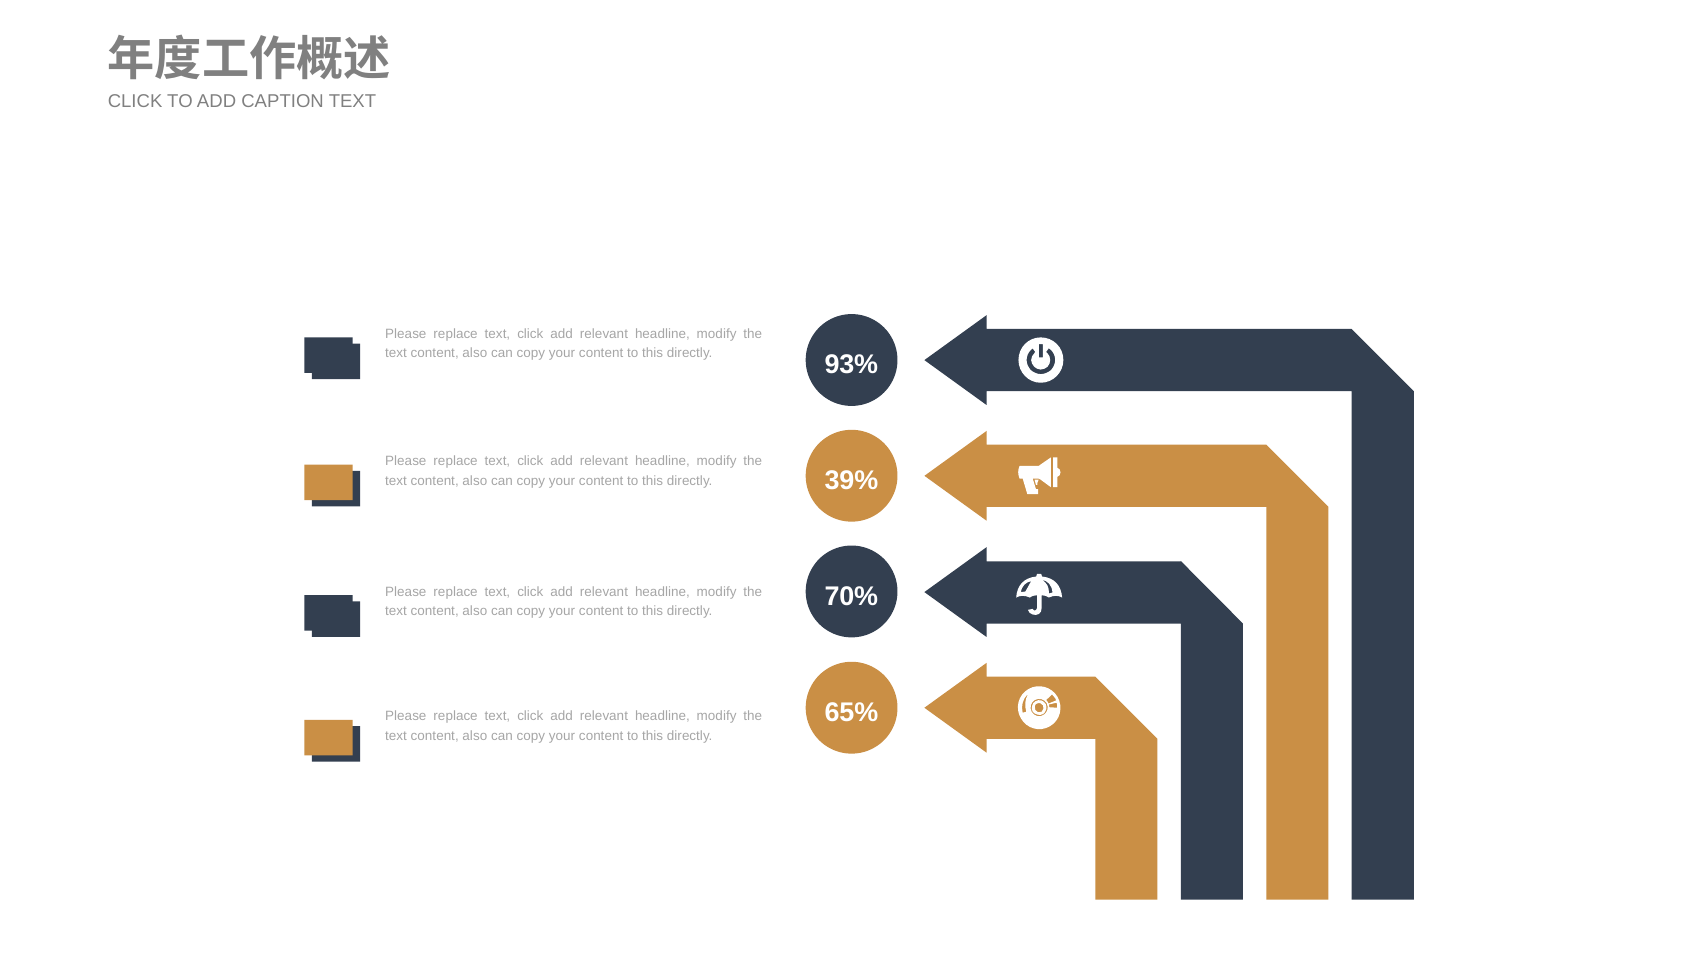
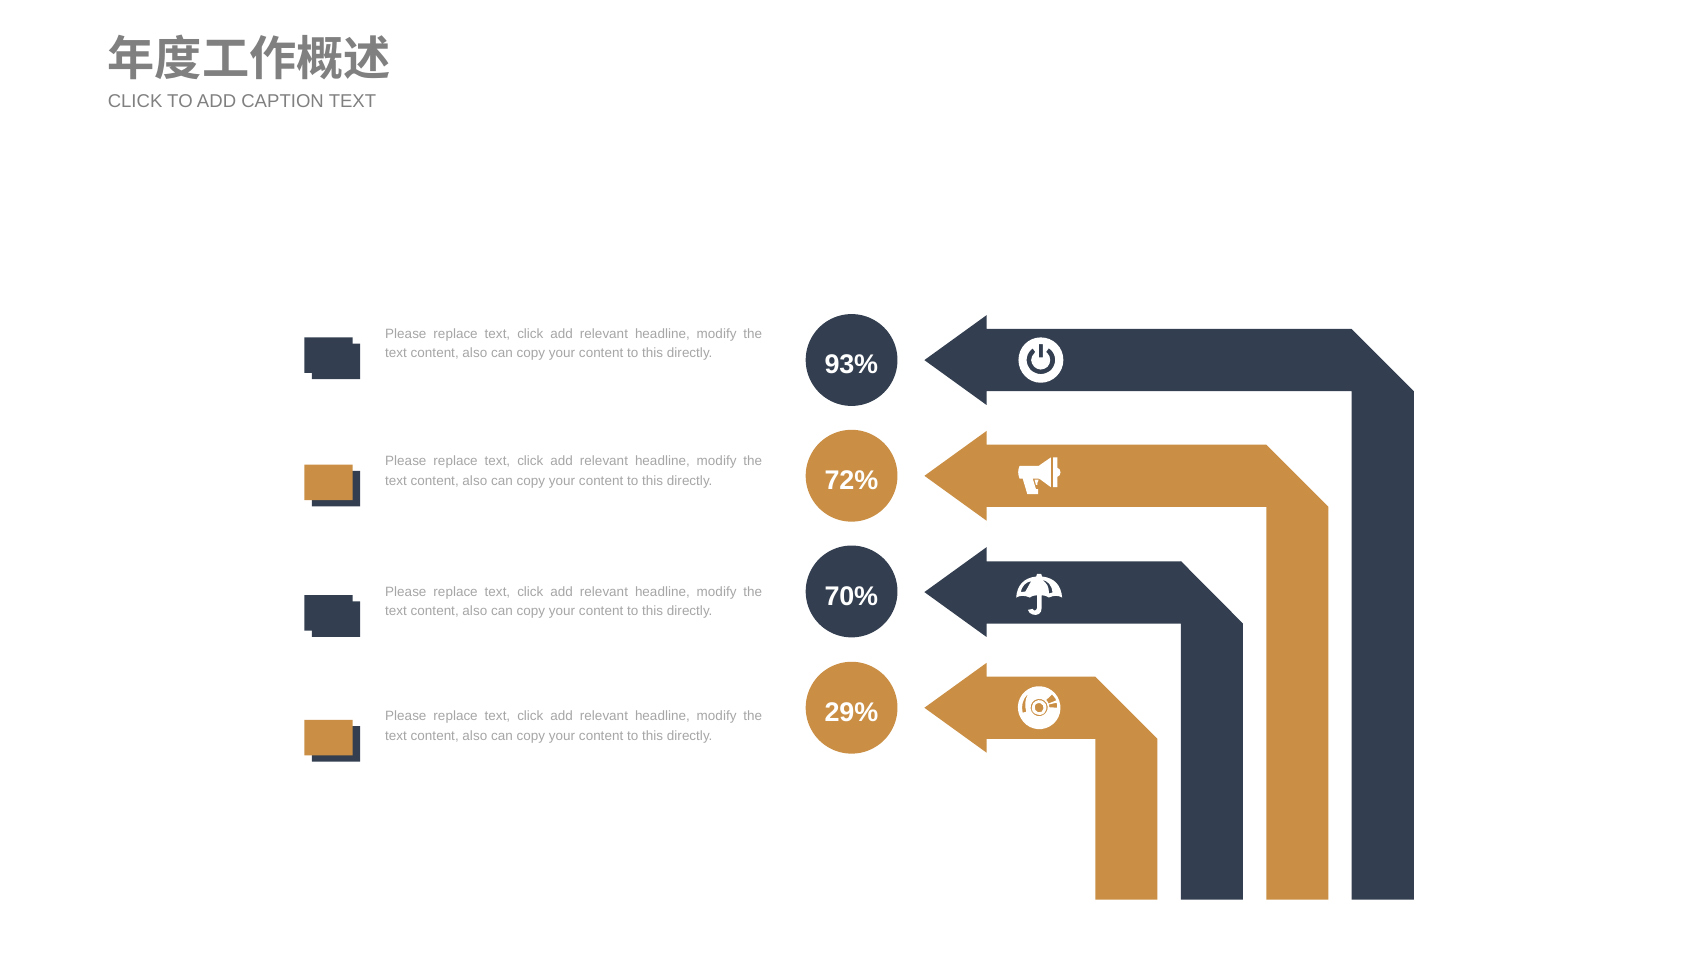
39%: 39% -> 72% (851, 480)
65%: 65% -> 29% (851, 712)
